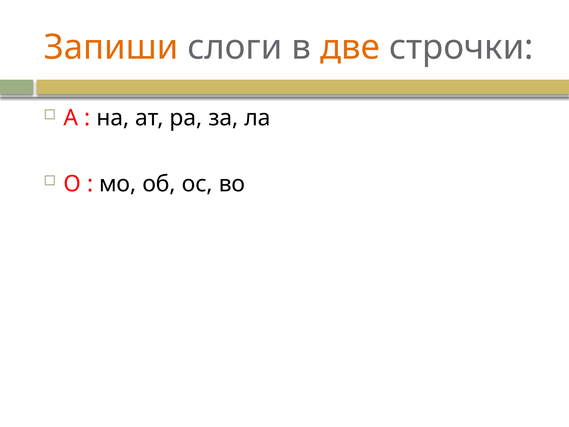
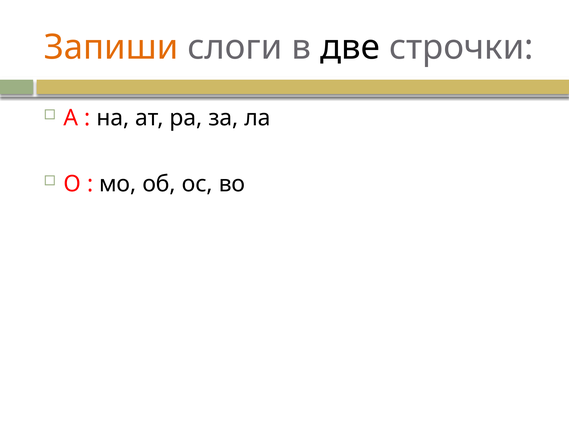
две colour: orange -> black (350, 47)
